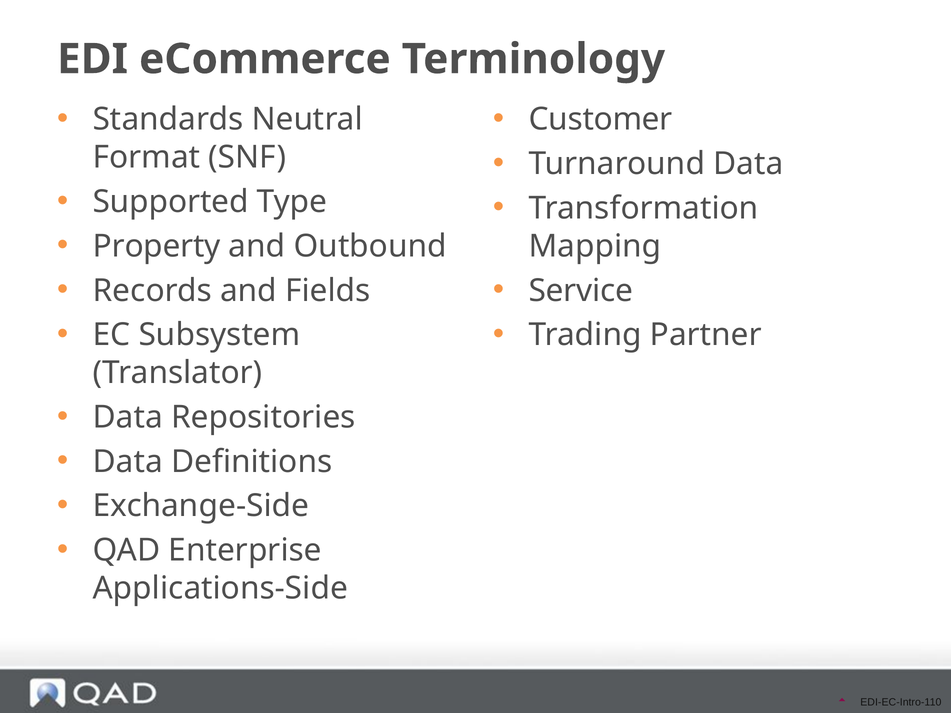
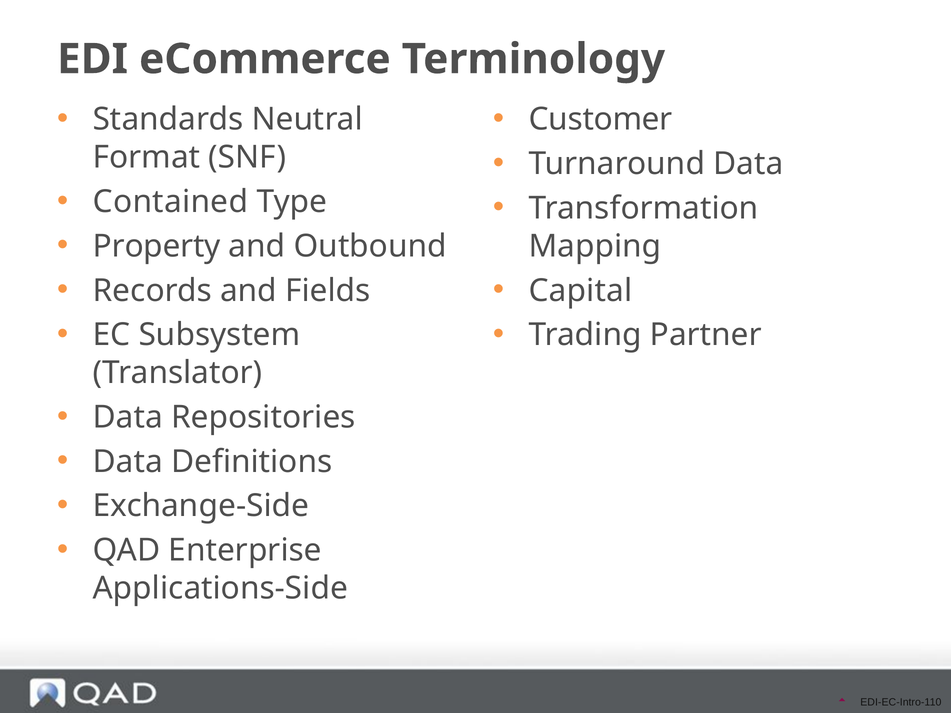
Supported: Supported -> Contained (170, 202)
Service: Service -> Capital (581, 291)
